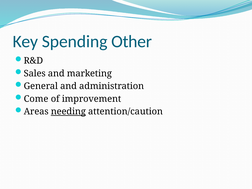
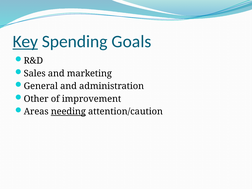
Key underline: none -> present (25, 42)
Other: Other -> Goals (131, 42)
Come: Come -> Other (36, 99)
